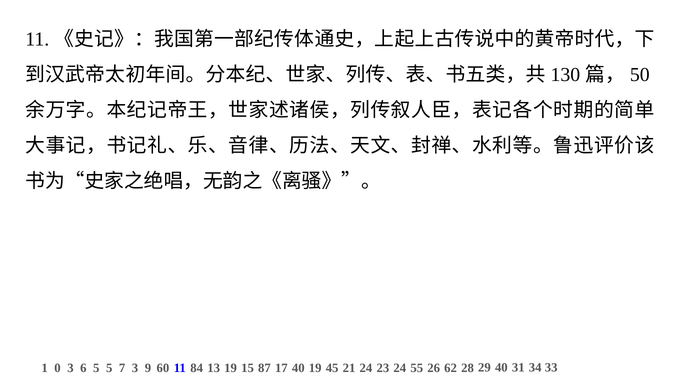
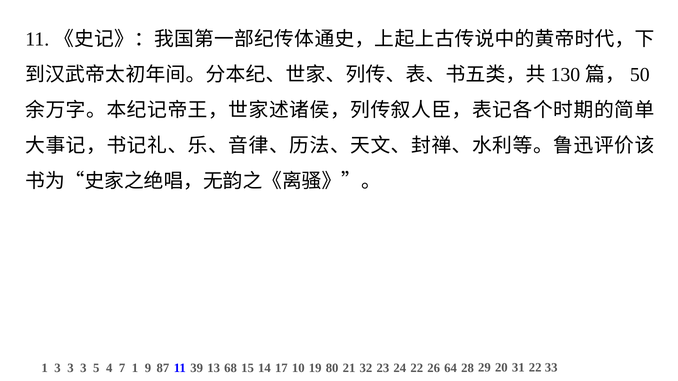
1 0: 0 -> 3 (58, 368)
6: 6 -> 3 (83, 368)
5 5: 5 -> 4 (109, 368)
7 3: 3 -> 1 (135, 368)
60: 60 -> 87 (163, 368)
84: 84 -> 39 (197, 368)
13 19: 19 -> 68 (231, 368)
87: 87 -> 14 (264, 368)
17 40: 40 -> 10 (298, 368)
45: 45 -> 80 (332, 368)
21 24: 24 -> 32 (366, 368)
24 55: 55 -> 22 (417, 368)
62: 62 -> 64 (451, 368)
29 40: 40 -> 20 (501, 368)
31 34: 34 -> 22 (535, 368)
